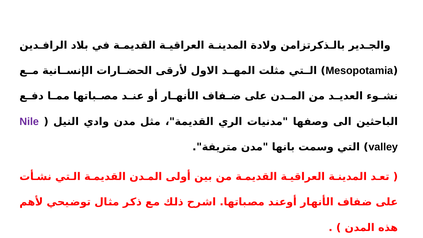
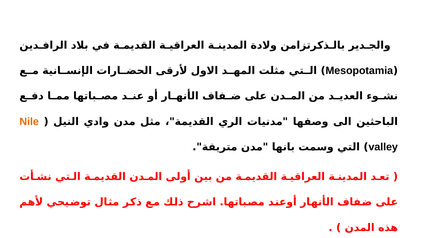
Nile colour: purple -> orange (29, 122)
